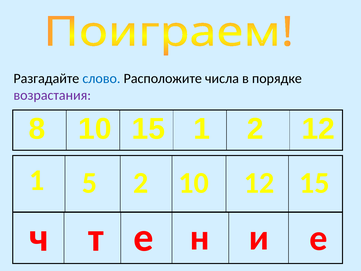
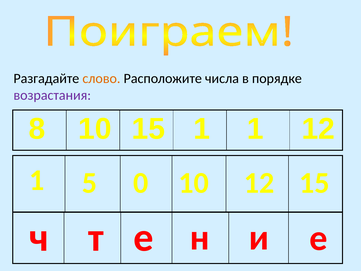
слово colour: blue -> orange (101, 78)
1 2: 2 -> 1 (255, 129)
5 2: 2 -> 0 (141, 183)
